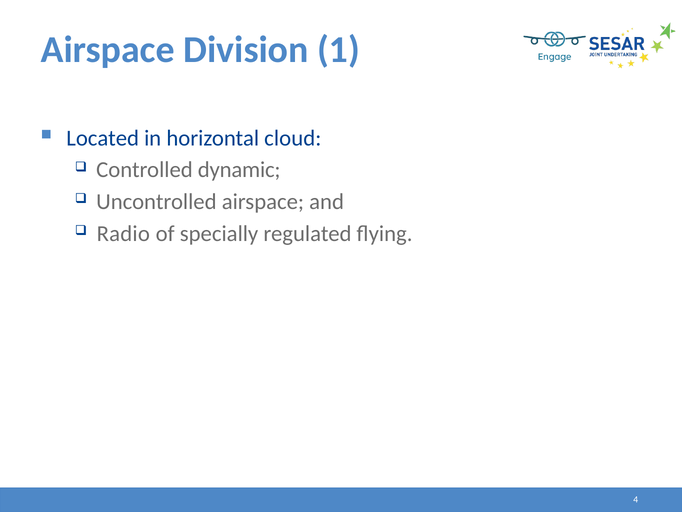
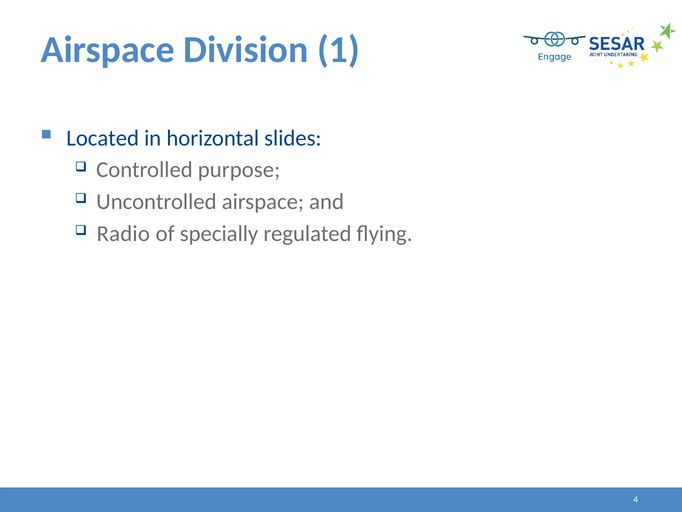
cloud: cloud -> slides (293, 138)
dynamic: dynamic -> purpose (239, 170)
